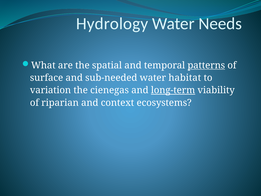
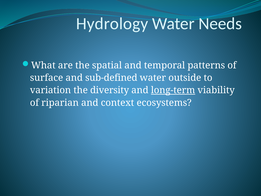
patterns underline: present -> none (206, 65)
sub-needed: sub-needed -> sub-defined (111, 78)
habitat: habitat -> outside (185, 78)
cienegas: cienegas -> diversity (110, 90)
